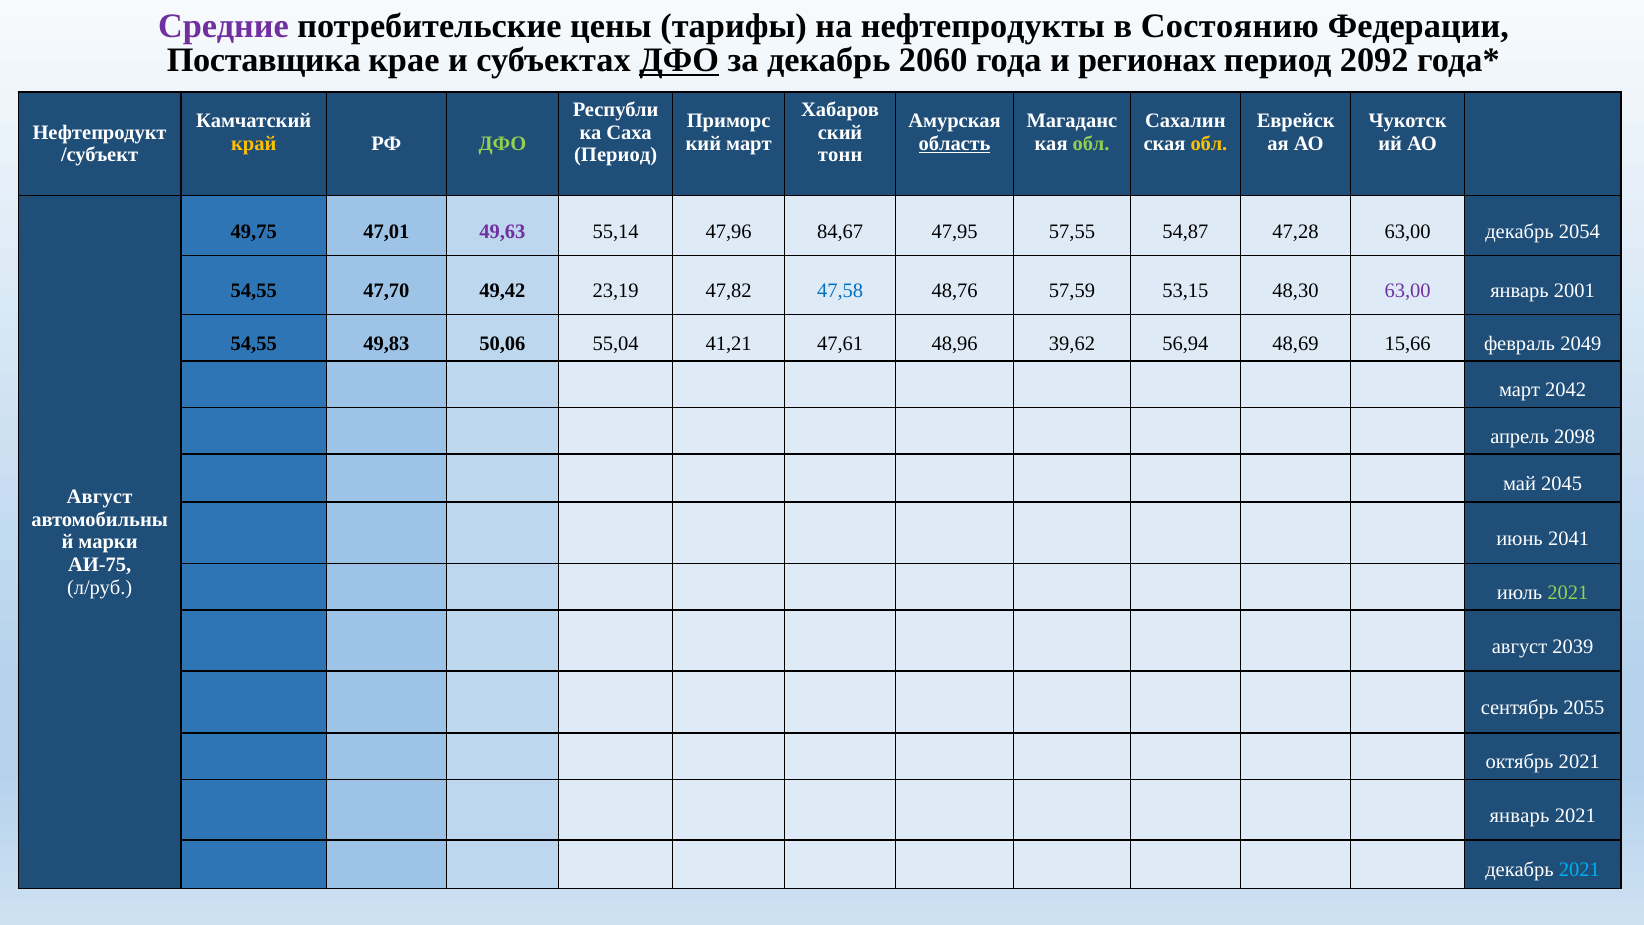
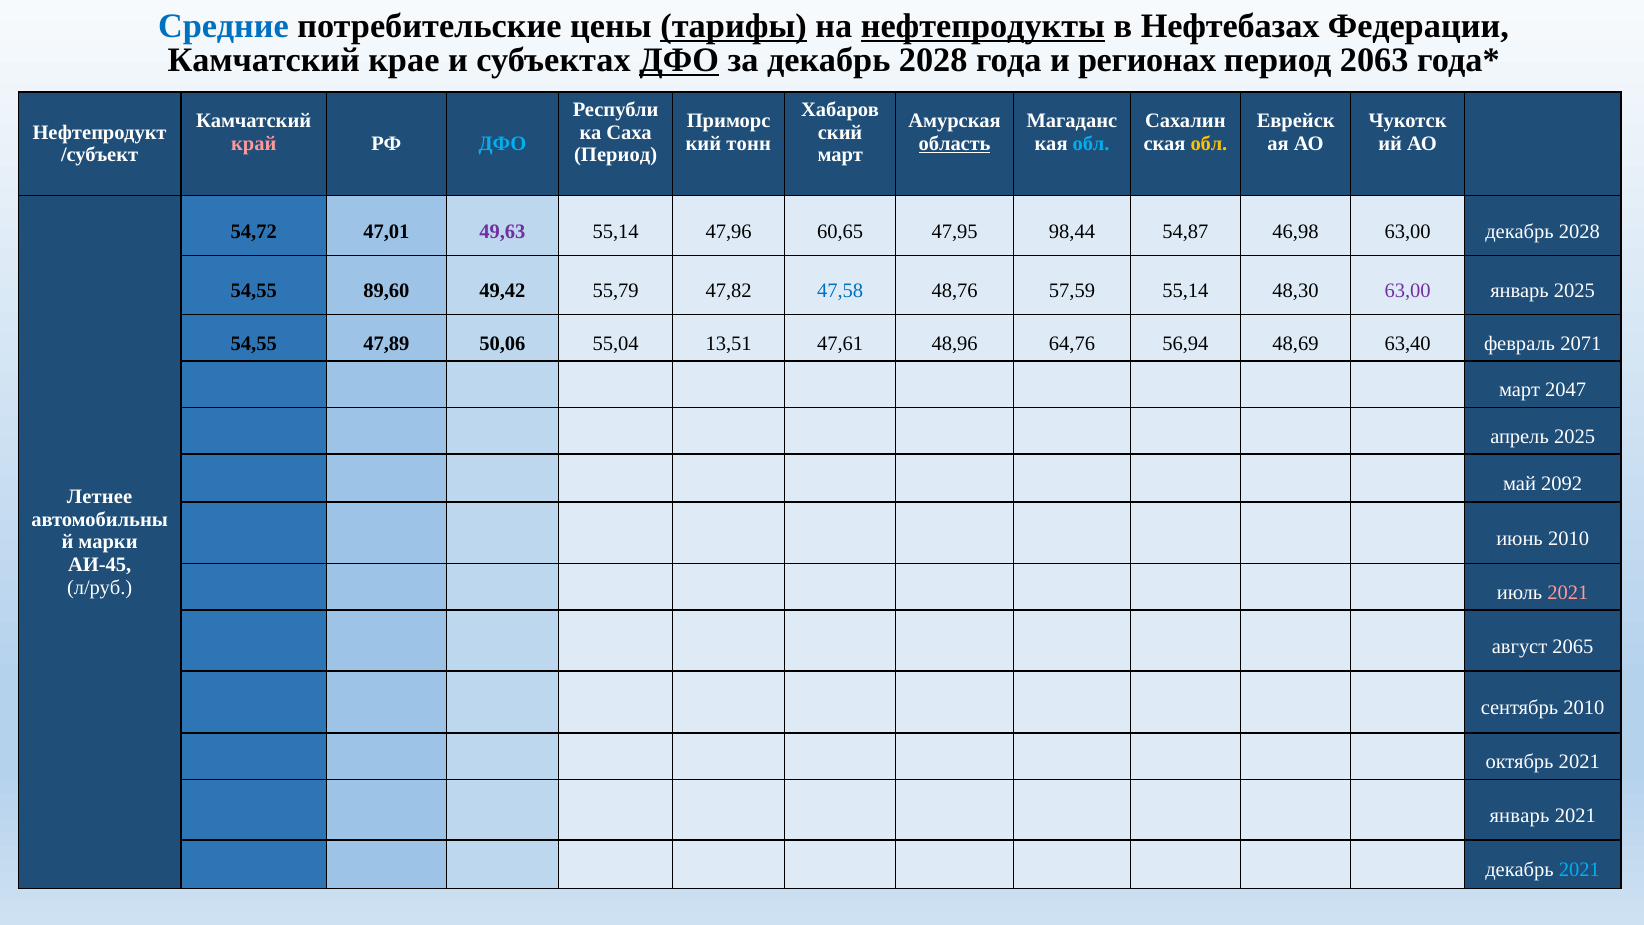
Средние colour: purple -> blue (223, 26)
тарифы underline: none -> present (734, 26)
нефтепродукты underline: none -> present (983, 26)
Состоянию: Состоянию -> Нефтебазах (1230, 26)
Поставщика: Поставщика -> Камчатский (264, 61)
за декабрь 2060: 2060 -> 2028 (933, 61)
2092: 2092 -> 2063 (1374, 61)
край colour: yellow -> pink (254, 144)
ДФО colour: light green -> light blue (502, 144)
март: март -> тонн (749, 144)
обл colour: light green -> light blue (1091, 144)
тонн: тонн -> март (840, 155)
49,75: 49,75 -> 54,72 (254, 231)
84,67: 84,67 -> 60,65 (840, 231)
57,55: 57,55 -> 98,44 (1072, 231)
47,28: 47,28 -> 46,98 (1296, 231)
63,00 декабрь 2054: 2054 -> 2028 (1579, 231)
47,70: 47,70 -> 89,60 (386, 291)
23,19: 23,19 -> 55,79 (616, 291)
57,59 53,15: 53,15 -> 55,14 (1185, 291)
январь 2001: 2001 -> 2025 (1574, 291)
49,83: 49,83 -> 47,89 (386, 343)
41,21: 41,21 -> 13,51 (729, 343)
39,62: 39,62 -> 64,76 (1072, 343)
15,66: 15,66 -> 63,40 (1408, 343)
2049: 2049 -> 2071 (1581, 343)
2042: 2042 -> 2047 (1566, 390)
апрель 2098: 2098 -> 2025 (1575, 437)
2045: 2045 -> 2092 (1562, 484)
Август: Август -> Летнее (100, 496)
июнь 2041: 2041 -> 2010 (1569, 538)
АИ-75: АИ-75 -> АИ-45 (100, 565)
2021 colour: light green -> pink (1568, 592)
2039: 2039 -> 2065 (1573, 646)
сентябрь 2055: 2055 -> 2010 (1584, 708)
